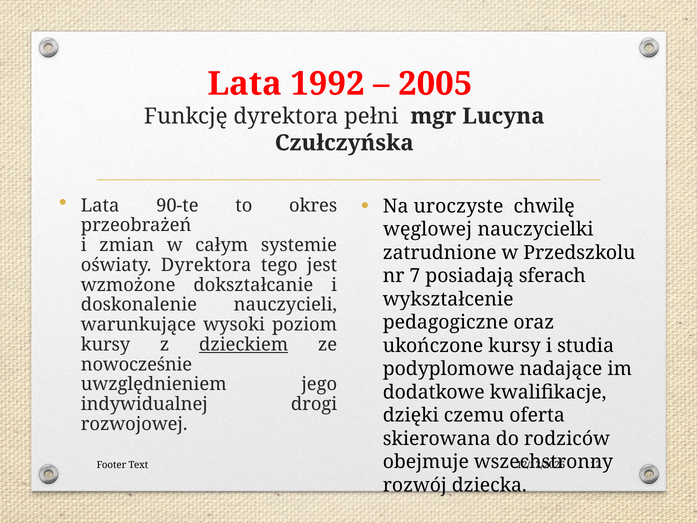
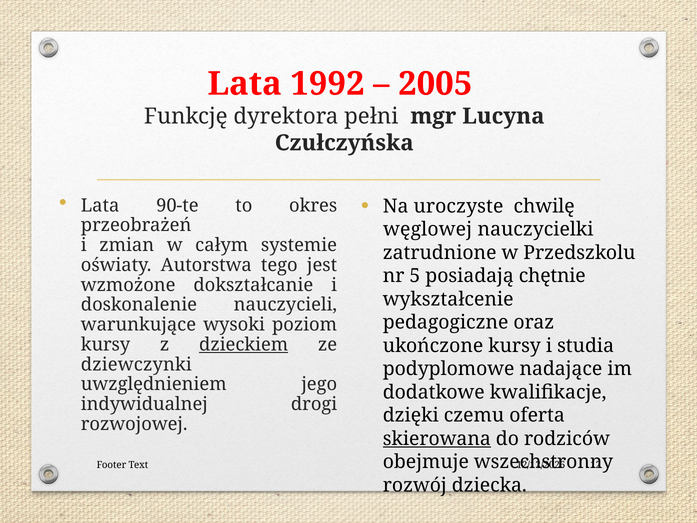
oświaty Dyrektora: Dyrektora -> Autorstwa (206, 265)
7: 7 -> 5 (415, 276)
sferach: sferach -> chętnie (552, 276)
nowocześnie: nowocześnie -> dziewczynki (136, 364)
skierowana underline: none -> present (437, 438)
